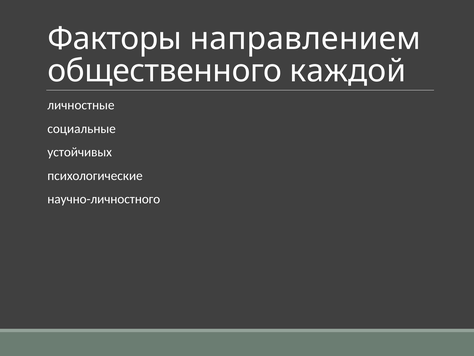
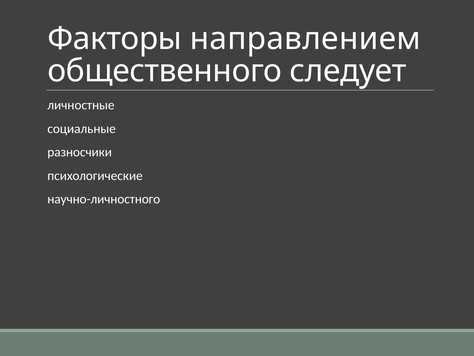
каждой: каждой -> следует (348, 71)
устойчивых: устойчивых -> разносчики (80, 152)
